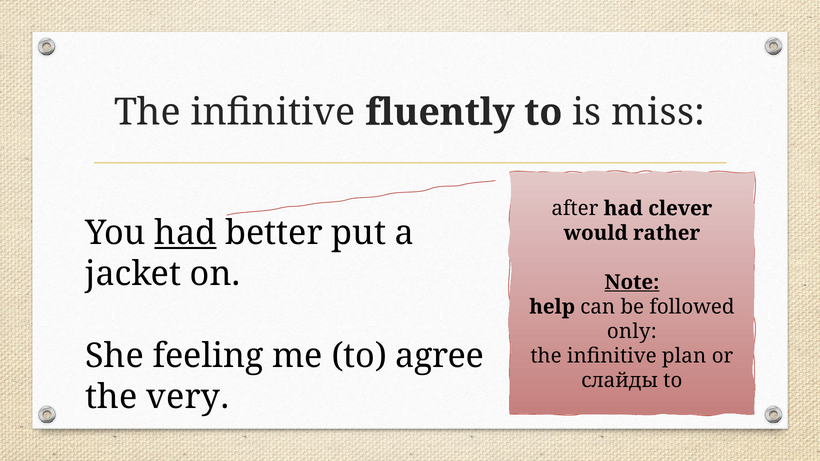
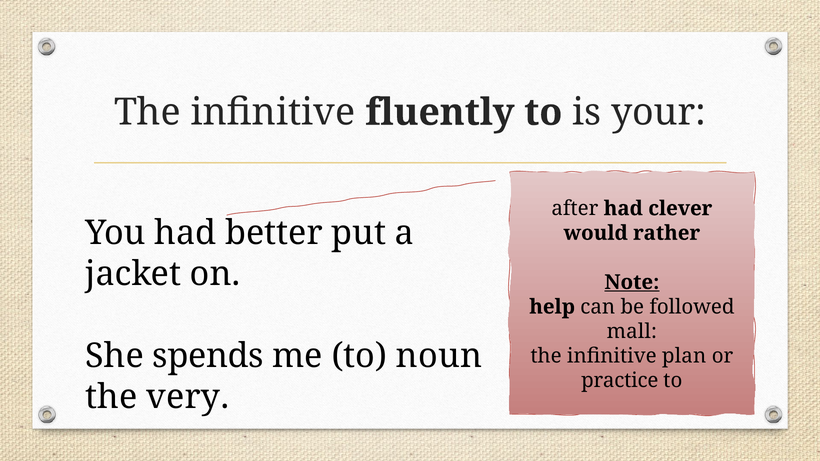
miss: miss -> your (659, 113)
had underline: present -> none (185, 233)
only: only -> mall (632, 332)
feeling: feeling -> spends (208, 356)
agree: agree -> noun (439, 356)
слайды: слайды -> practice (620, 381)
